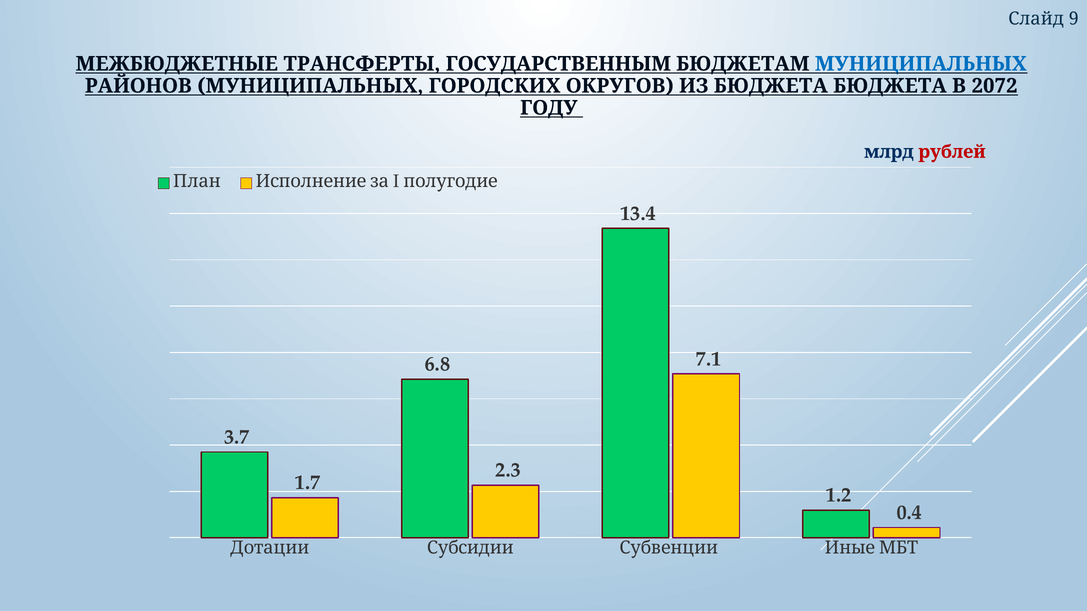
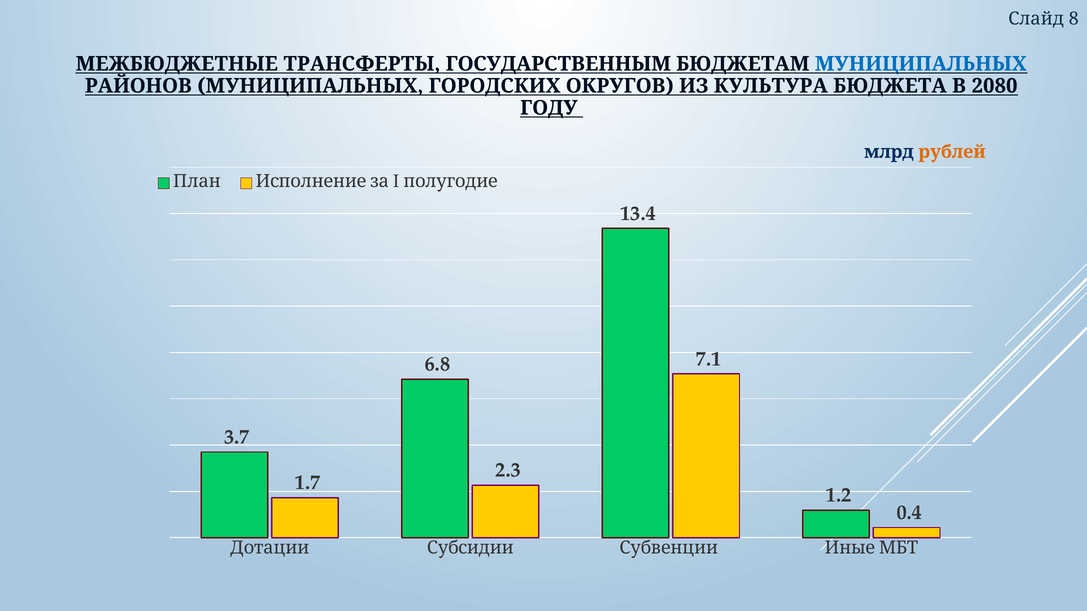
9: 9 -> 8 (1074, 19)
ИЗ БЮДЖЕТА: БЮДЖЕТА -> КУЛЬТУРА (771, 86)
2072: 2072 -> 2080 (995, 86)
рублей colour: red -> orange (952, 152)
